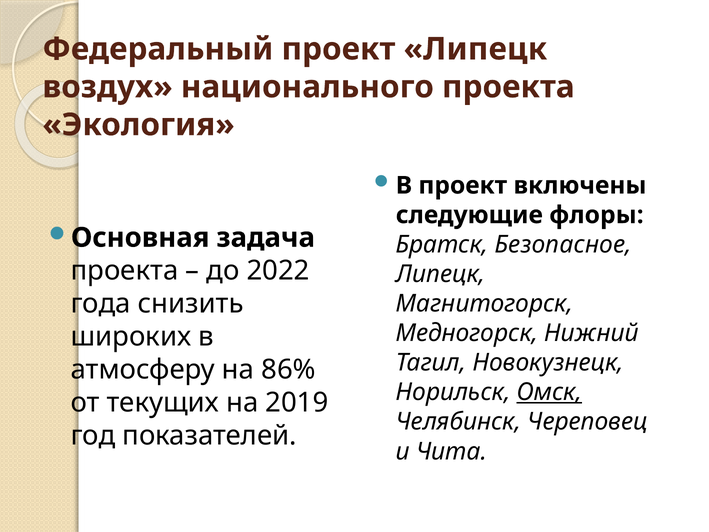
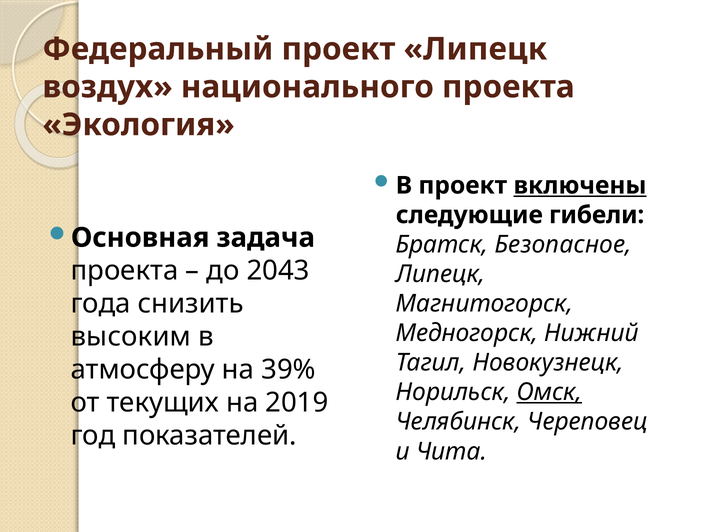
включены underline: none -> present (580, 185)
флоры: флоры -> гибели (597, 215)
2022: 2022 -> 2043 (278, 271)
широких: широких -> высоким (131, 337)
86%: 86% -> 39% (288, 370)
